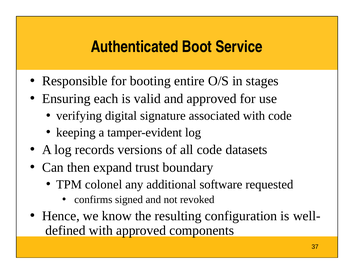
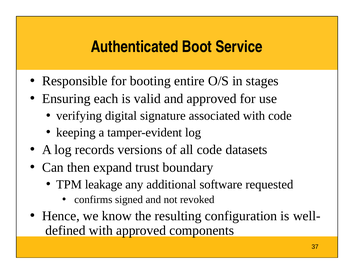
colonel: colonel -> leakage (104, 184)
